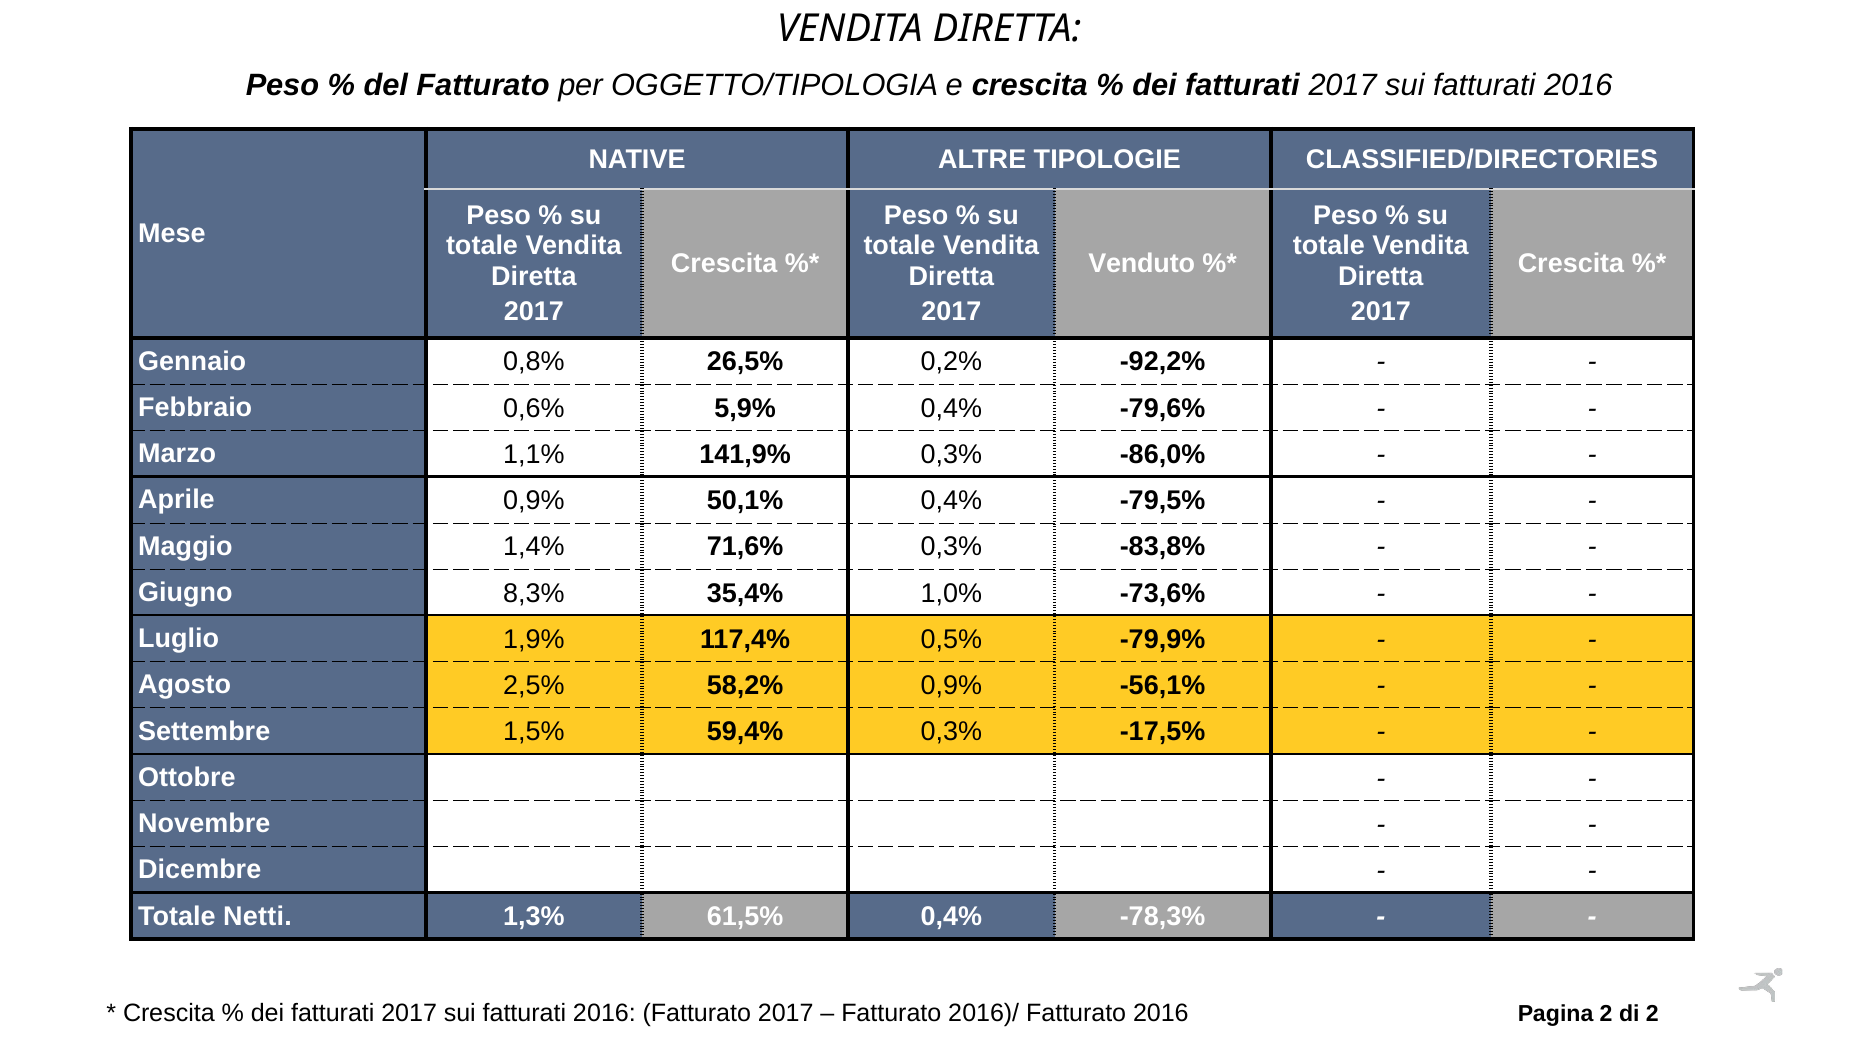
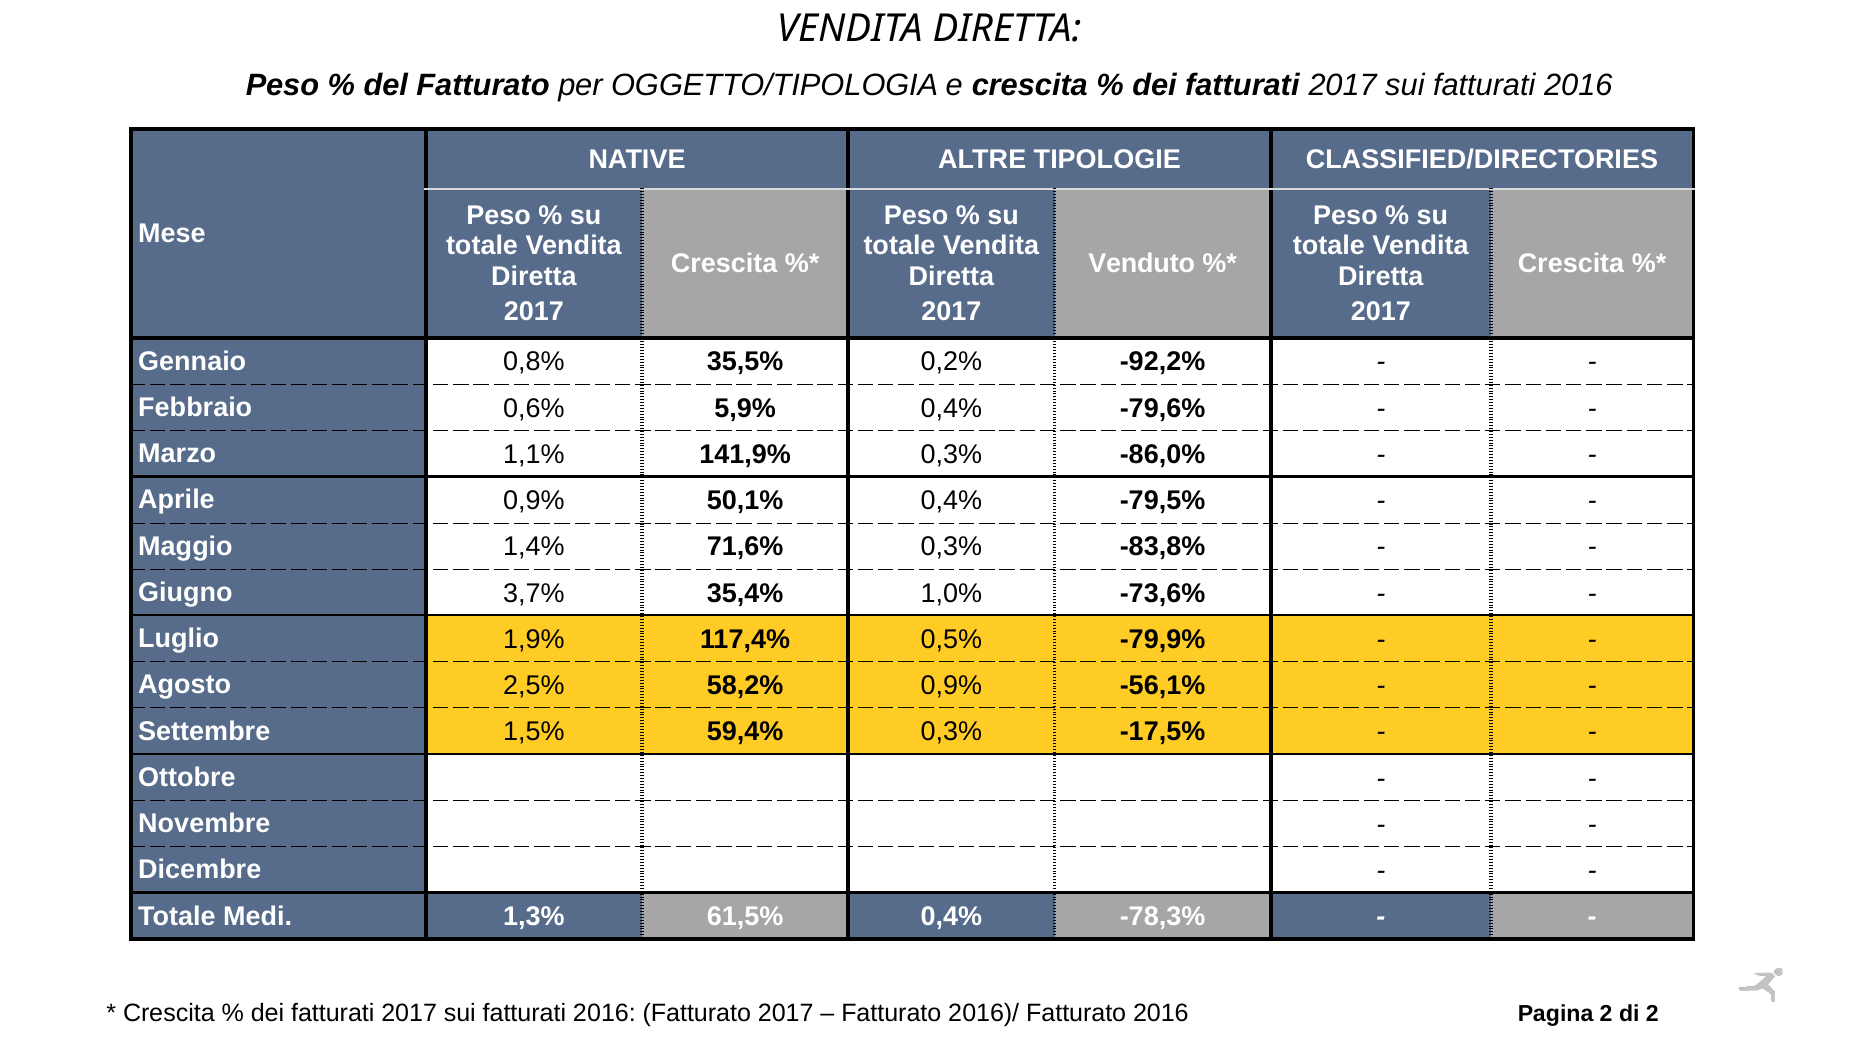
26,5%: 26,5% -> 35,5% (745, 362)
8,3%: 8,3% -> 3,7% (534, 593)
Netti: Netti -> Medi (258, 916)
